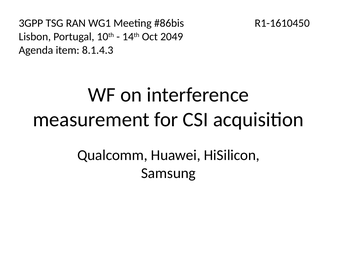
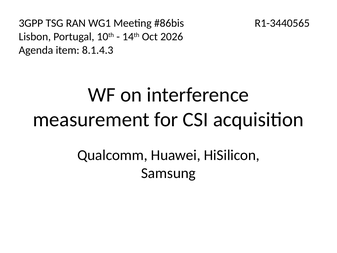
R1-1610450: R1-1610450 -> R1-3440565 (282, 23)
2049: 2049 -> 2026 (172, 37)
